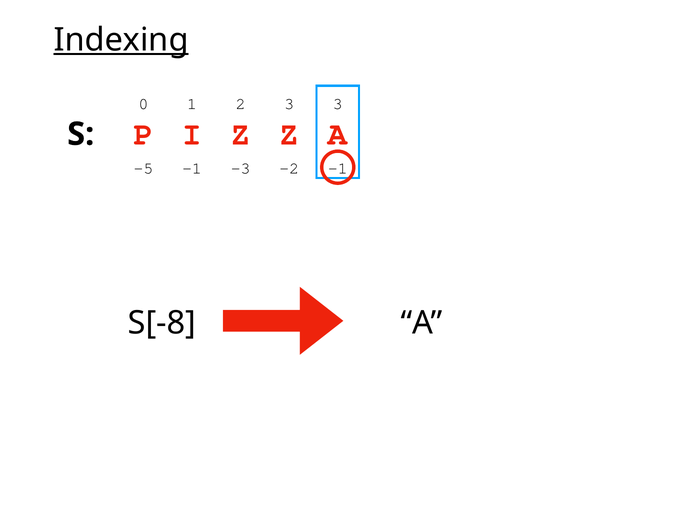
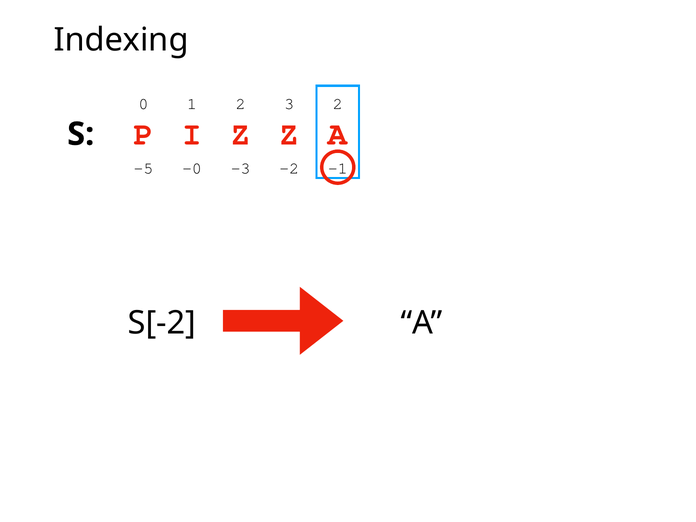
Indexing underline: present -> none (121, 40)
3 3: 3 -> 2 (338, 104)
-5 -1: -1 -> -0 (192, 168)
S[-8: S[-8 -> S[-2 (162, 323)
